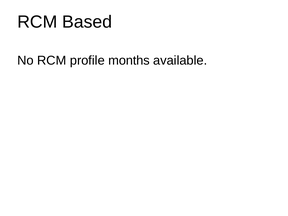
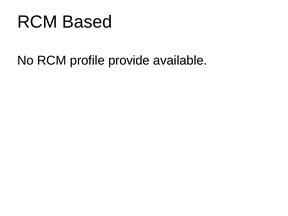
months: months -> provide (129, 60)
